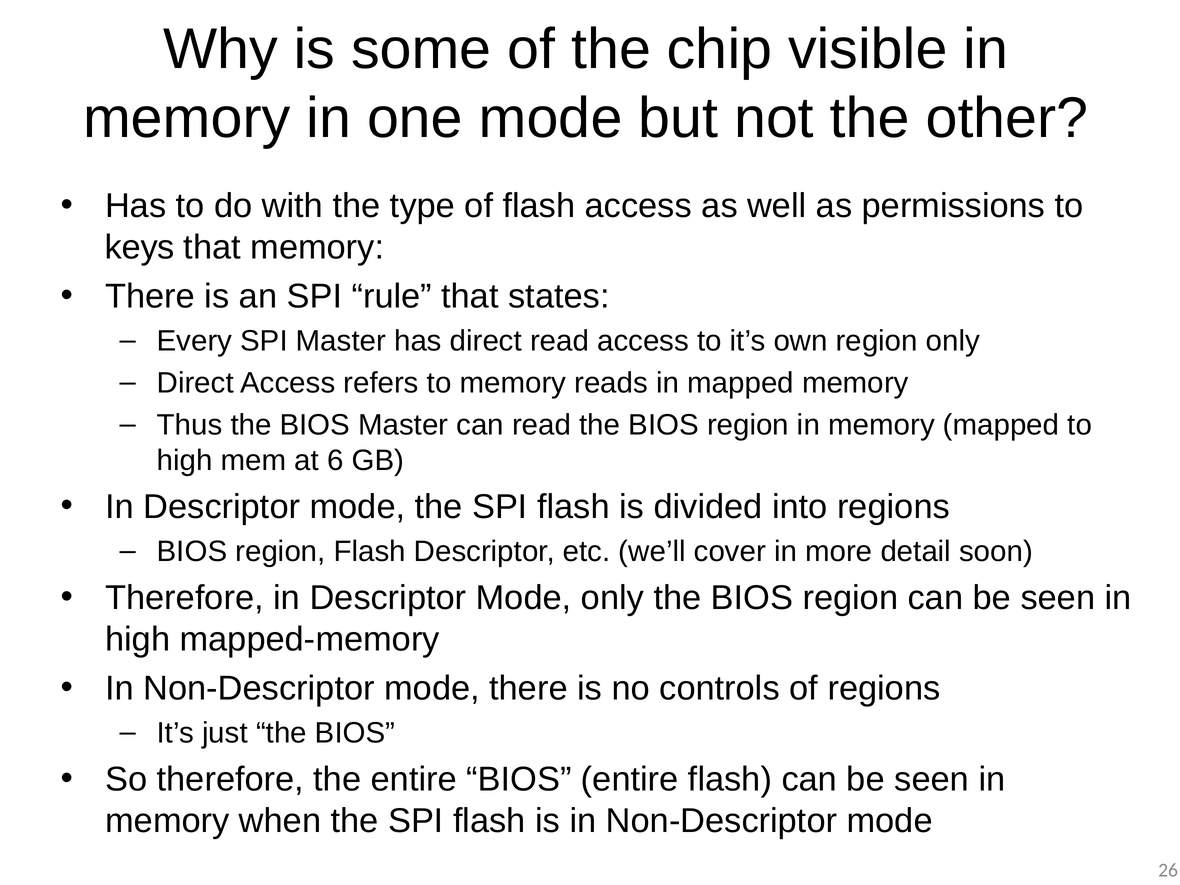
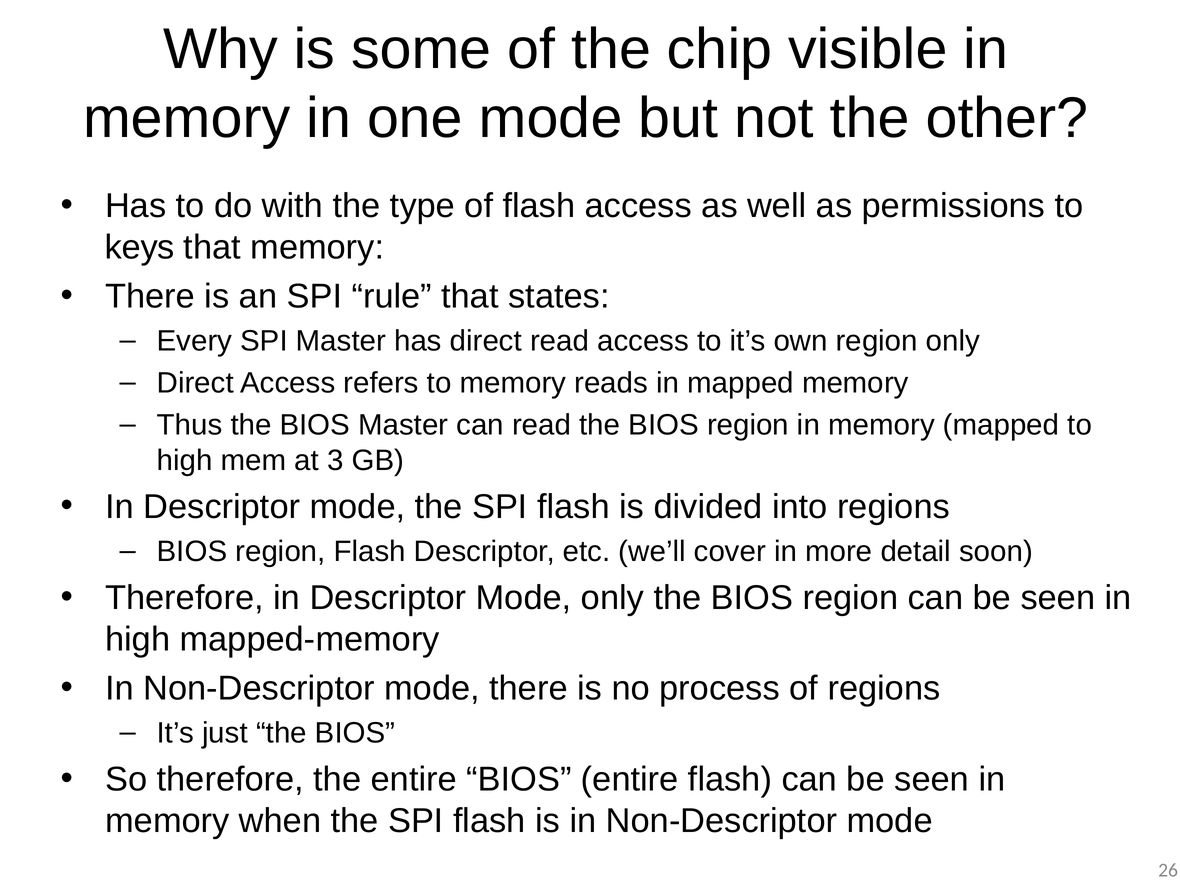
6: 6 -> 3 (335, 460)
controls: controls -> process (720, 688)
